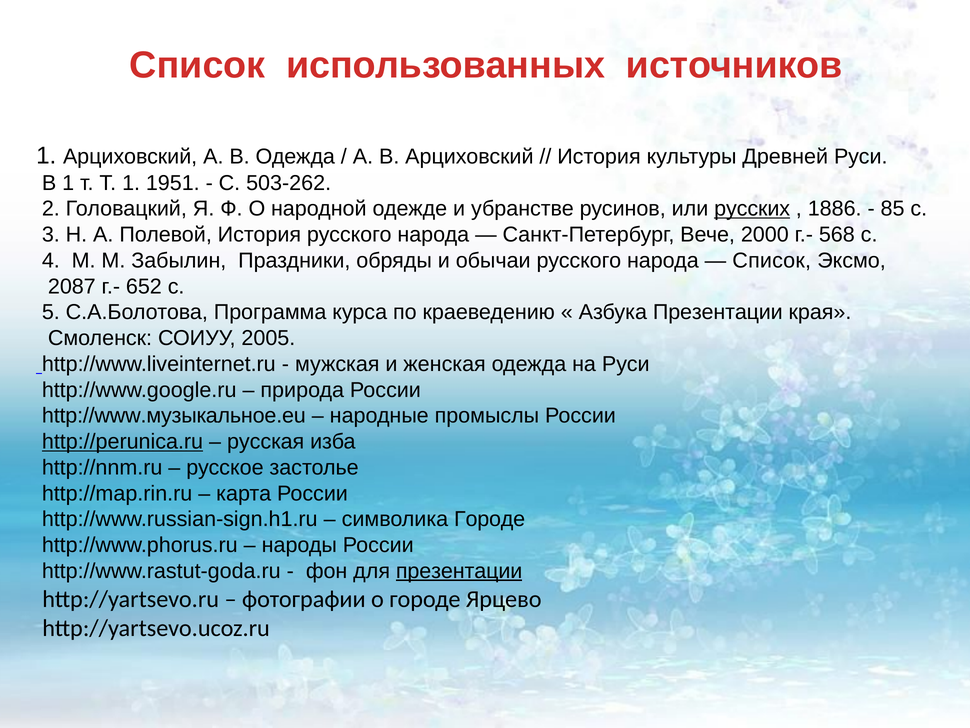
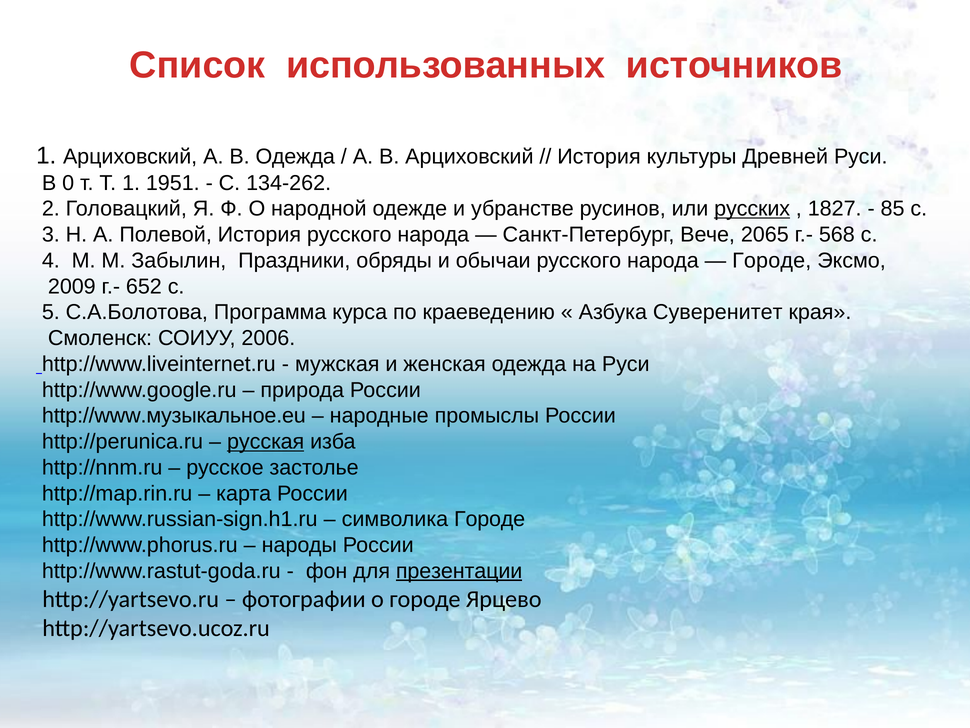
В 1: 1 -> 0 (68, 183)
503-262: 503-262 -> 134-262 (289, 183)
1886: 1886 -> 1827 (835, 209)
2000: 2000 -> 2065 (765, 235)
Список: Список -> Городе (772, 260)
2087: 2087 -> 2009 (72, 286)
Азбука Презентации: Презентации -> Суверенитет (718, 312)
2005: 2005 -> 2006 (268, 338)
http://perunica.ru underline: present -> none (123, 441)
русская underline: none -> present (266, 441)
